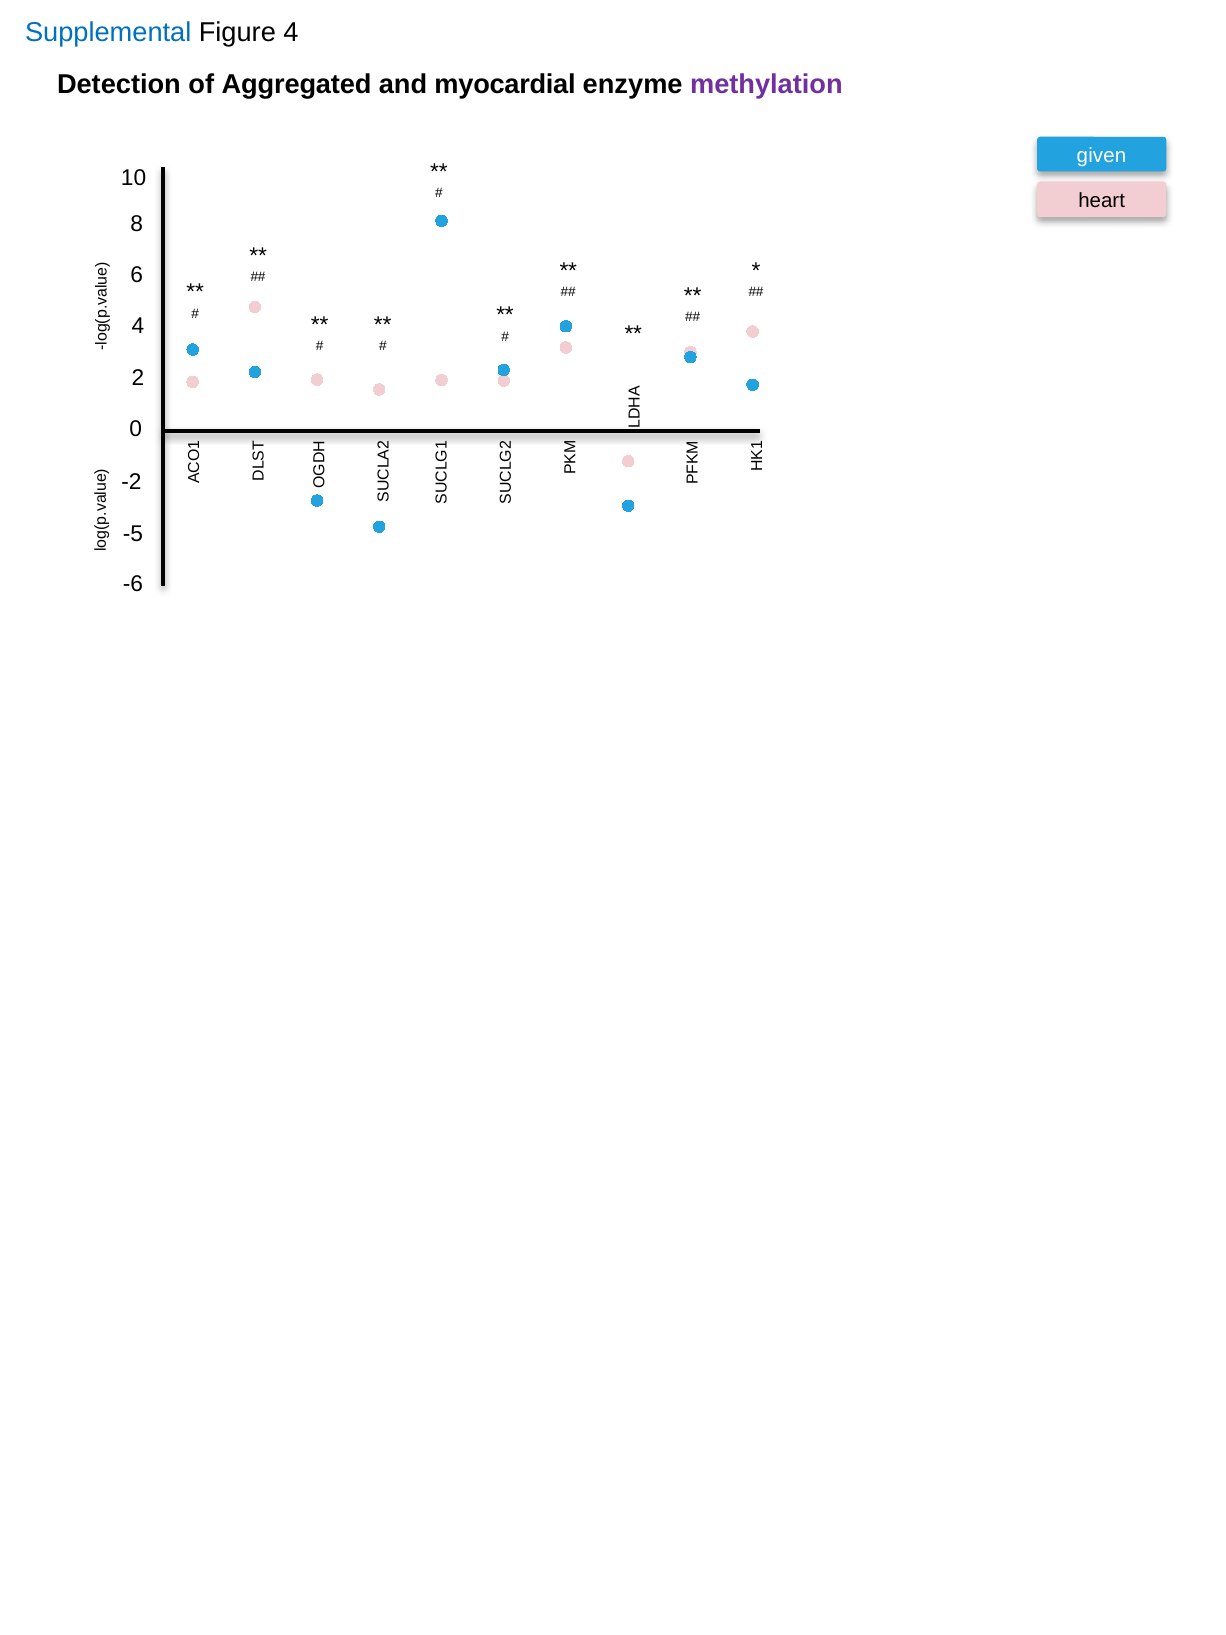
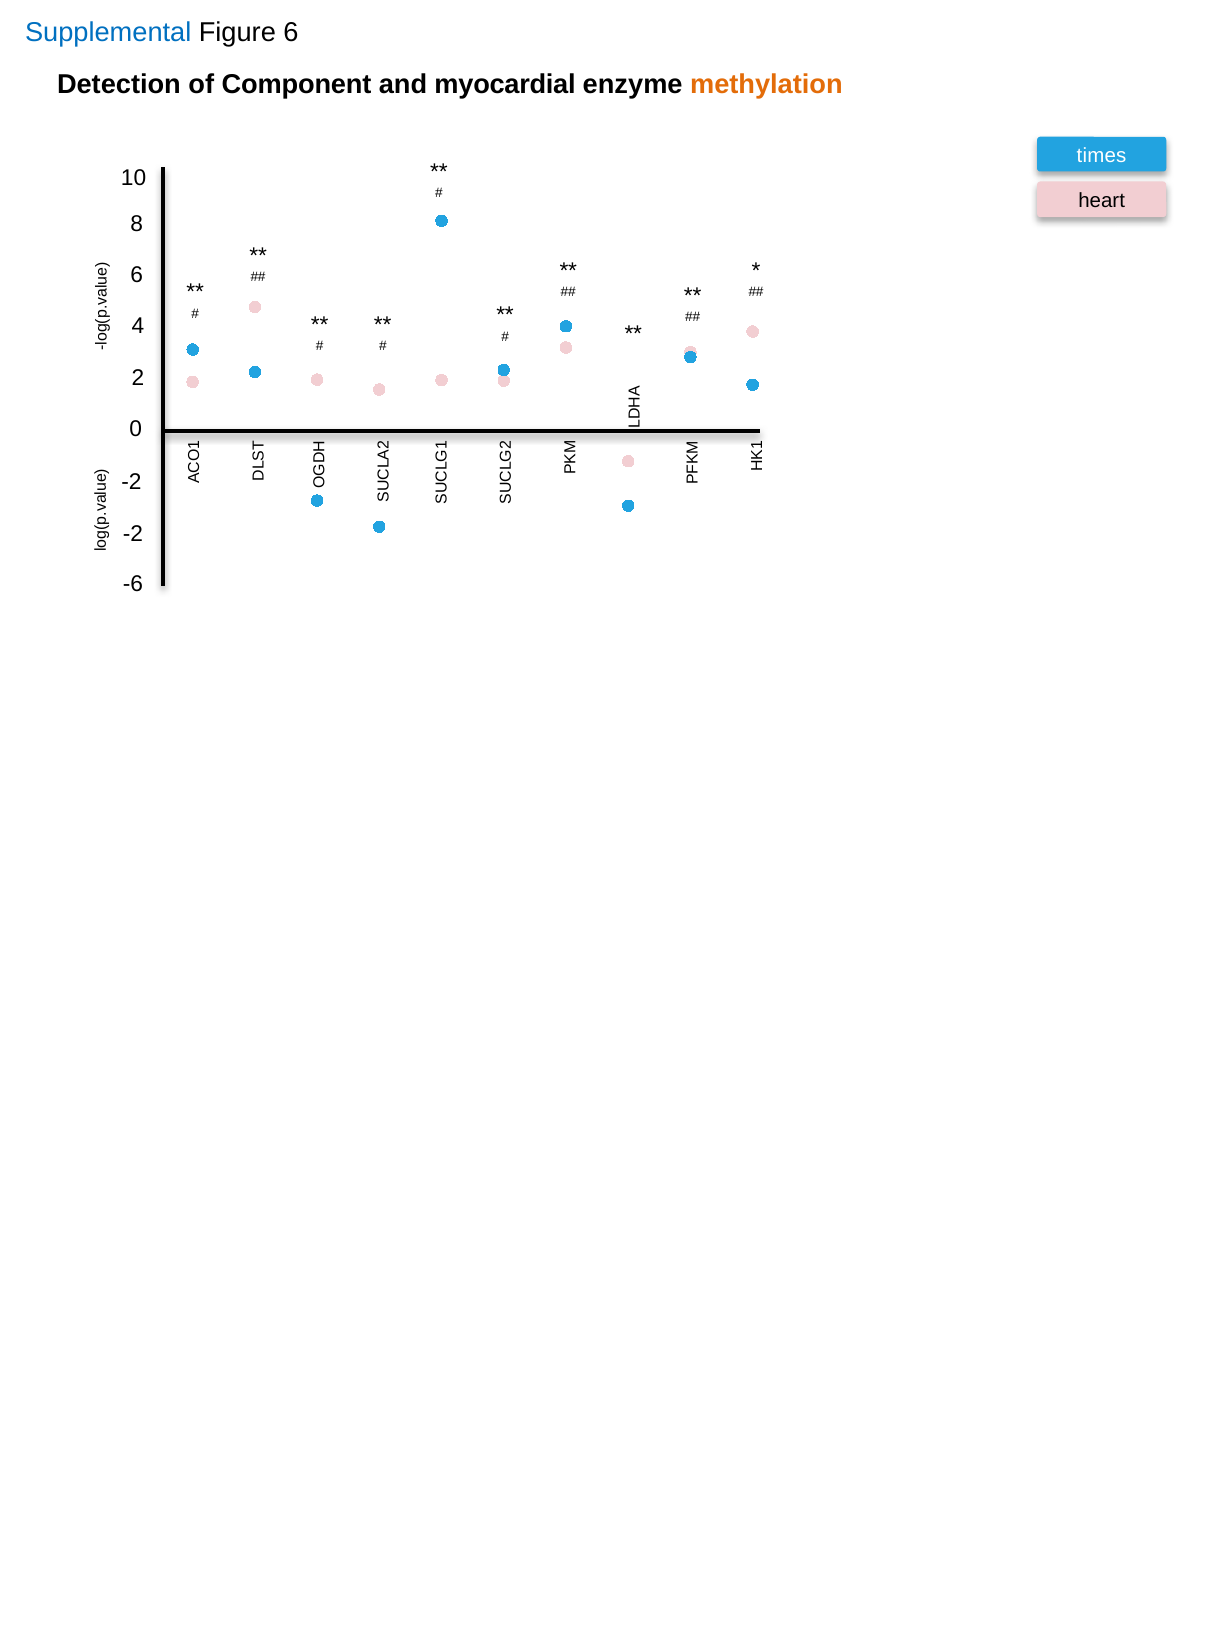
Figure 4: 4 -> 6 (291, 32)
Aggregated: Aggregated -> Component (297, 84)
methylation colour: purple -> orange (766, 84)
given: given -> times (1102, 155)
-5: -5 -> -2 (133, 534)
